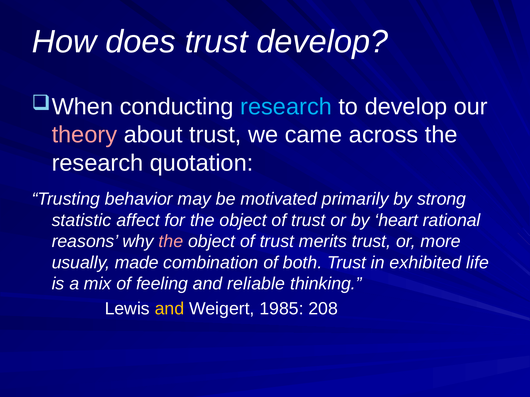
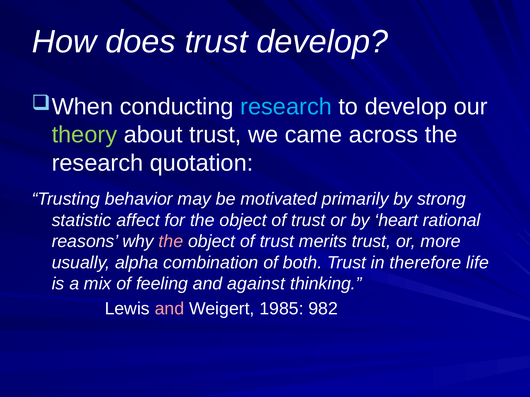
theory colour: pink -> light green (84, 135)
made: made -> alpha (137, 263)
exhibited: exhibited -> therefore (425, 263)
reliable: reliable -> against (256, 284)
and colour: yellow -> pink (169, 309)
208: 208 -> 982 (323, 309)
